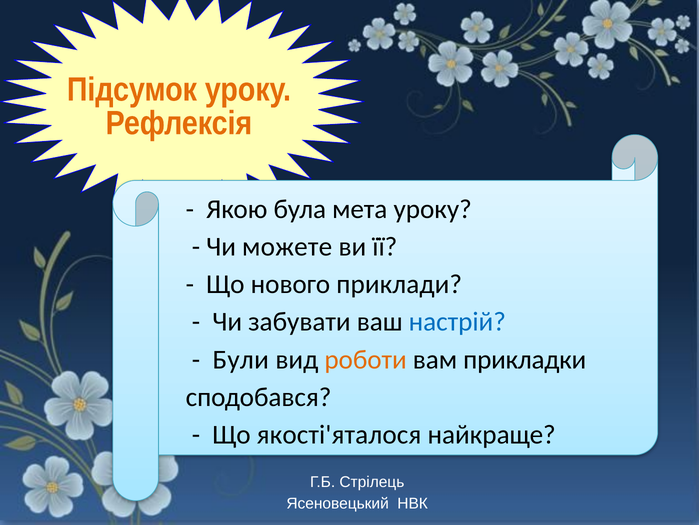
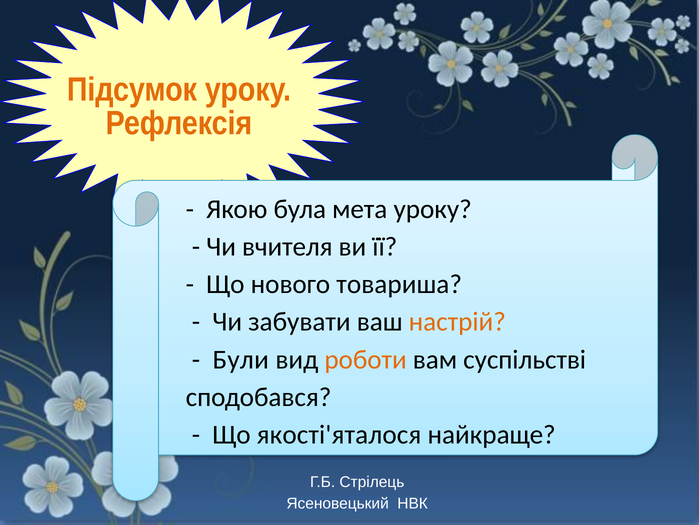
можете: можете -> вчителя (287, 247)
приклади: приклади -> товариша (399, 284)
настрій colour: blue -> orange (457, 322)
прикладки: прикладки -> суспільстві (525, 359)
